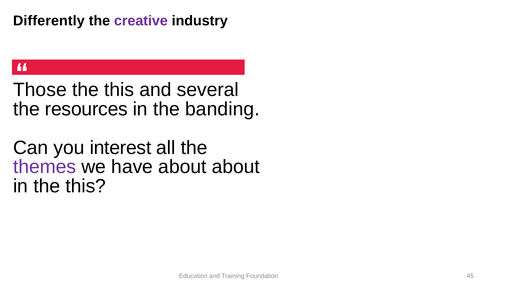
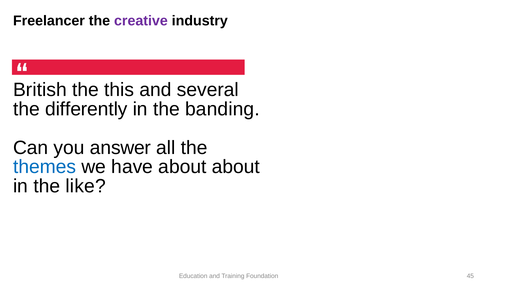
Differently: Differently -> Freelancer (49, 21)
Those: Those -> British (40, 90)
resources: resources -> differently (86, 109)
interest: interest -> answer (121, 147)
themes colour: purple -> blue (45, 167)
in the this: this -> like (86, 186)
